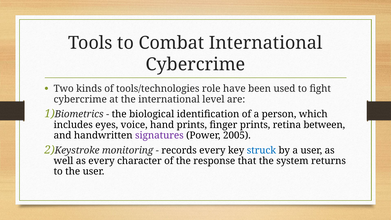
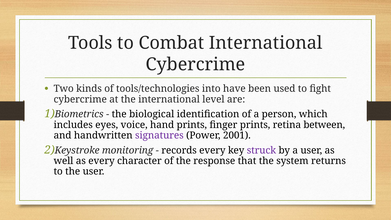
role: role -> into (211, 89)
2005: 2005 -> 2001 (237, 135)
struck colour: blue -> purple (261, 150)
